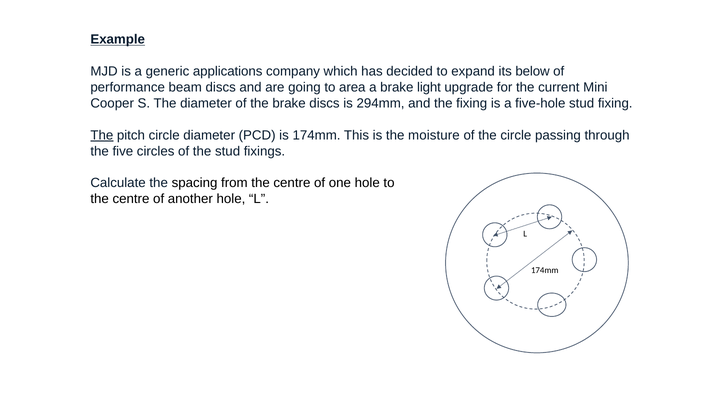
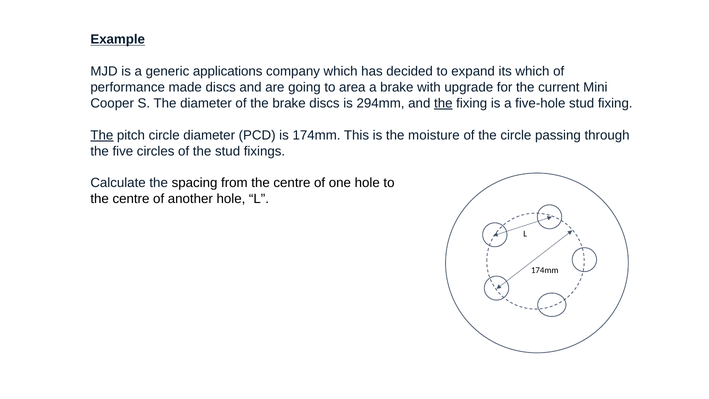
its below: below -> which (532, 71)
beam: beam -> made (185, 87)
light: light -> with (429, 87)
the underline: none -> present (443, 103)
